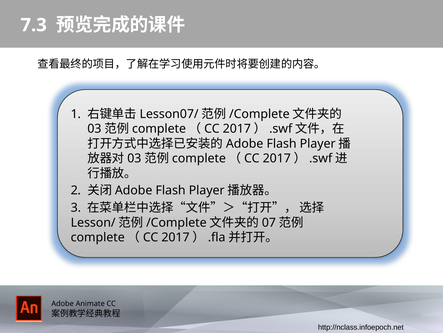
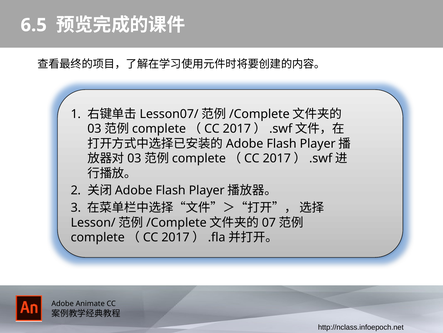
7.3: 7.3 -> 6.5 (34, 25)
